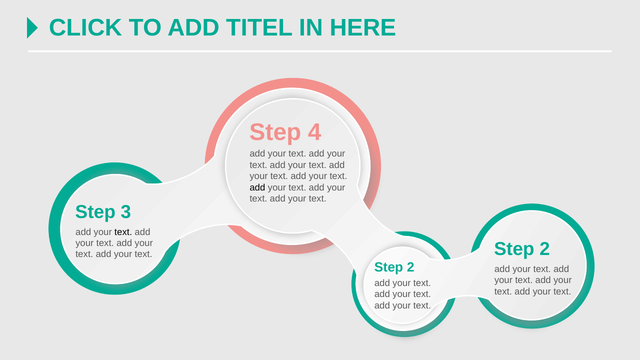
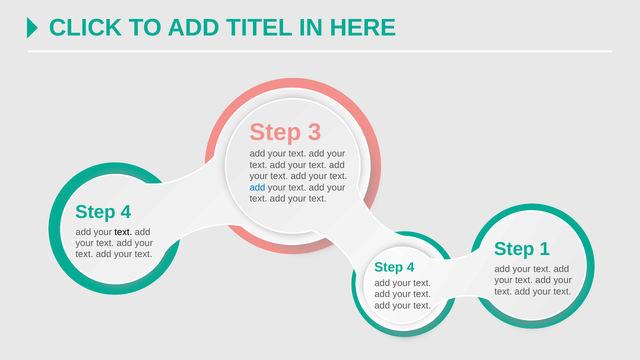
4: 4 -> 3 (315, 132)
add colour: black -> blue (257, 187)
3: 3 -> 4 (126, 212)
2: 2 -> 1 (545, 249)
2: 2 -> 4 (411, 267)
